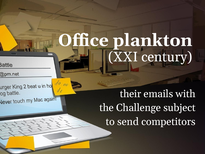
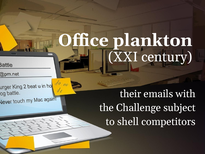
send: send -> shell (128, 122)
